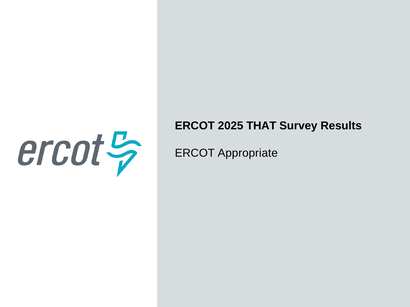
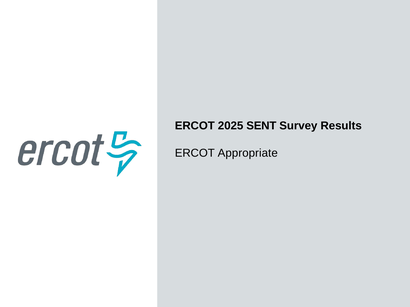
THAT: THAT -> SENT (261, 126)
